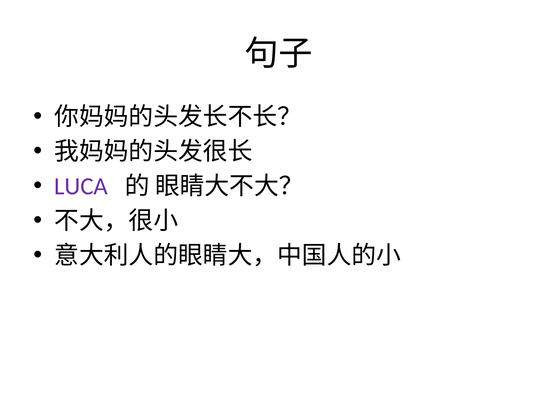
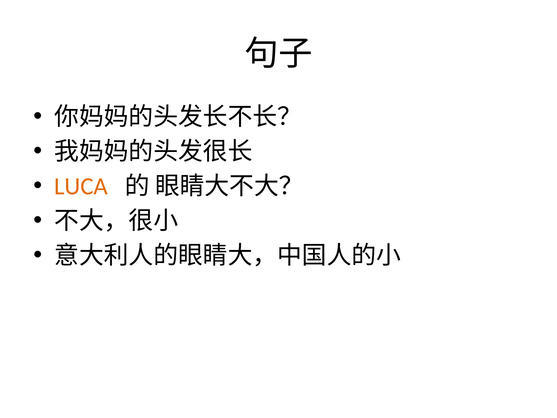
LUCA colour: purple -> orange (81, 186)
